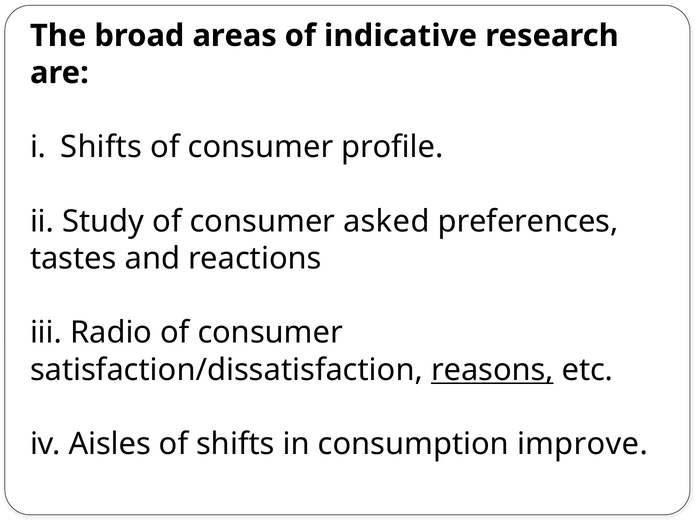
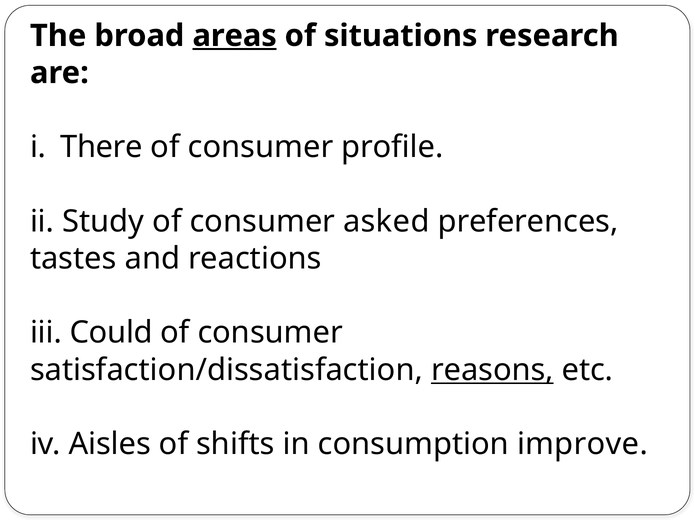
areas underline: none -> present (235, 36)
indicative: indicative -> situations (401, 36)
Shifts: Shifts -> There (102, 147)
Radio: Radio -> Could (111, 332)
